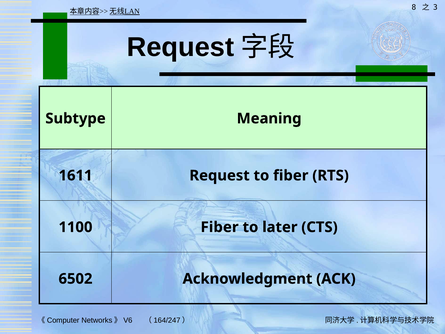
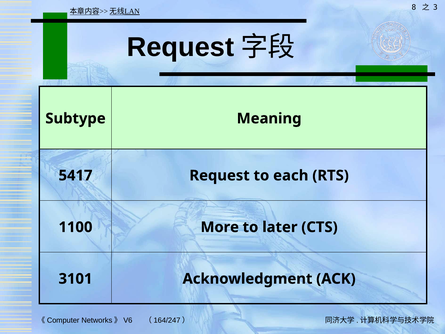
1611: 1611 -> 5417 (75, 175)
to fiber: fiber -> each (291, 175)
1100 Fiber: Fiber -> More (220, 227)
6502: 6502 -> 3101 (75, 279)
